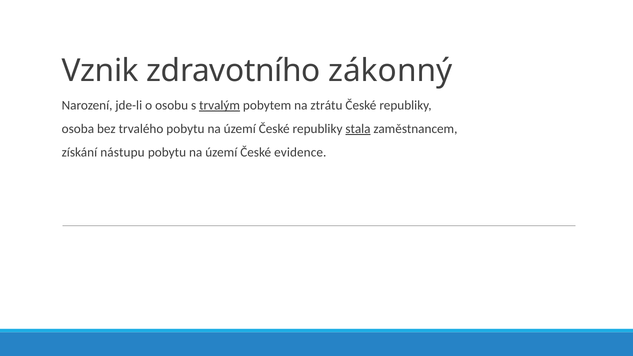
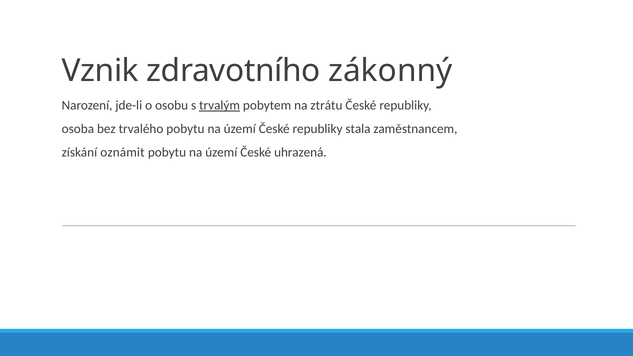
stala underline: present -> none (358, 129)
nástupu: nástupu -> oznámit (122, 152)
evidence: evidence -> uhrazená (300, 152)
